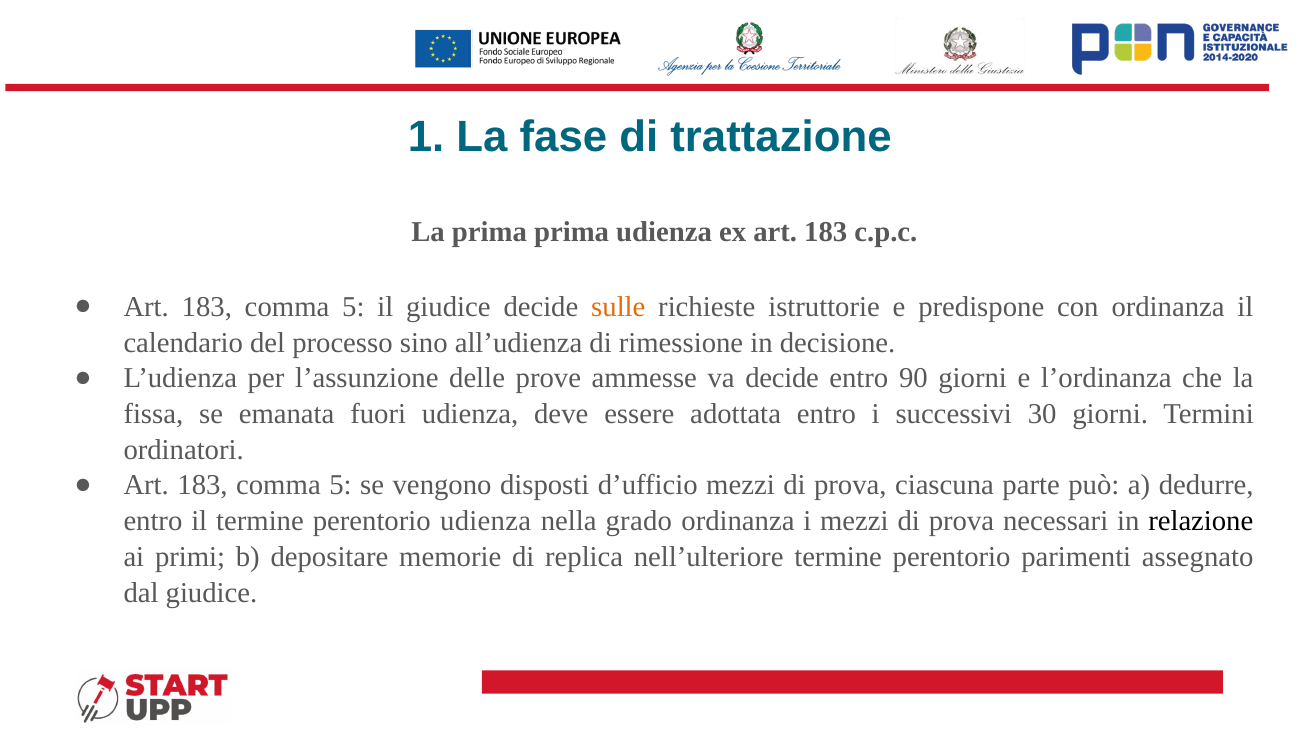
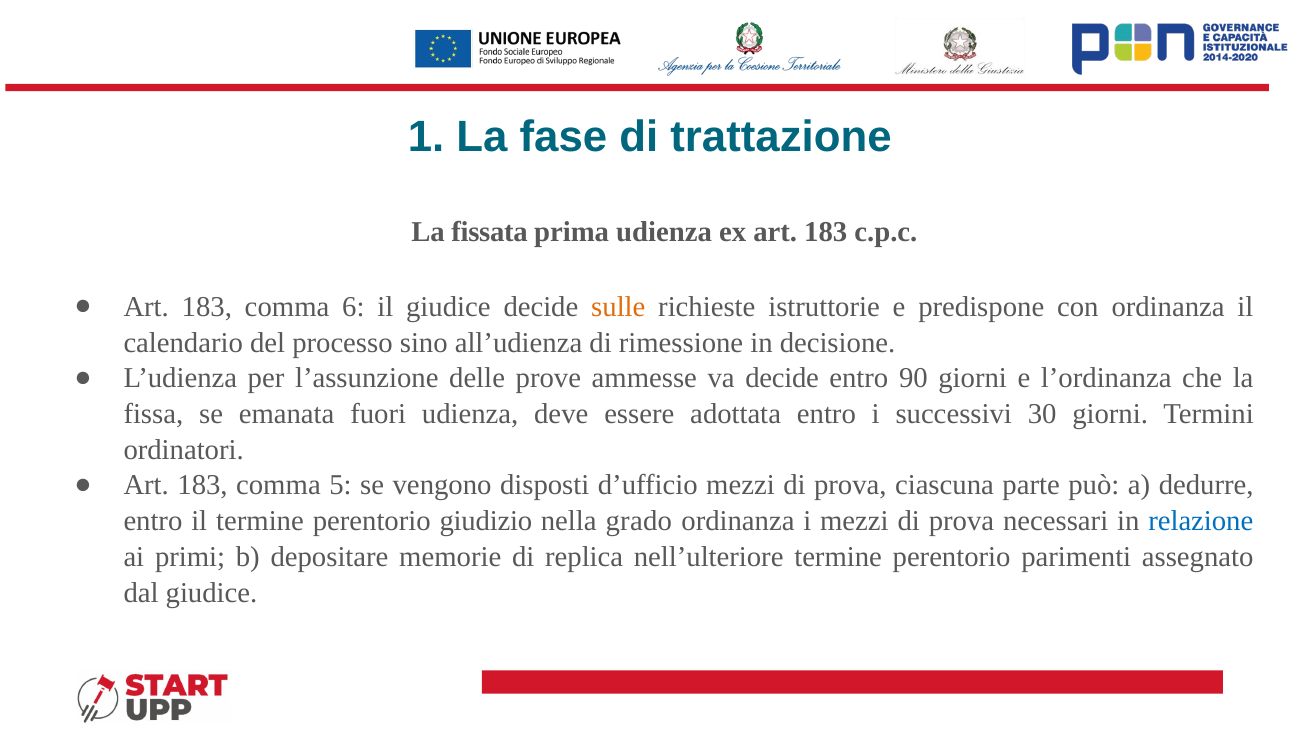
La prima: prima -> fissata (490, 232)
5: 5 -> 6 (353, 307)
perentorio udienza: udienza -> giudizio (486, 521)
relazione colour: black -> blue (1201, 521)
